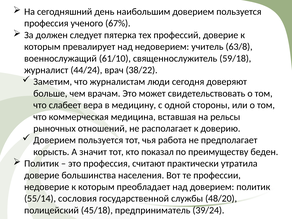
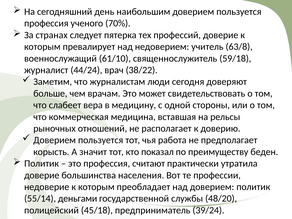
67%: 67% -> 70% (118, 23)
должен: должен -> странах (52, 35)
сословия: сословия -> деньгами (78, 199)
